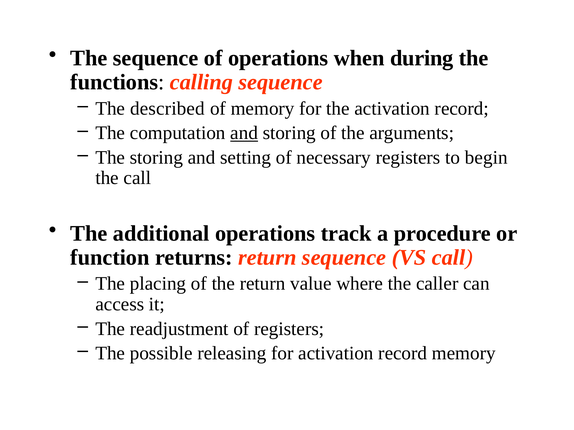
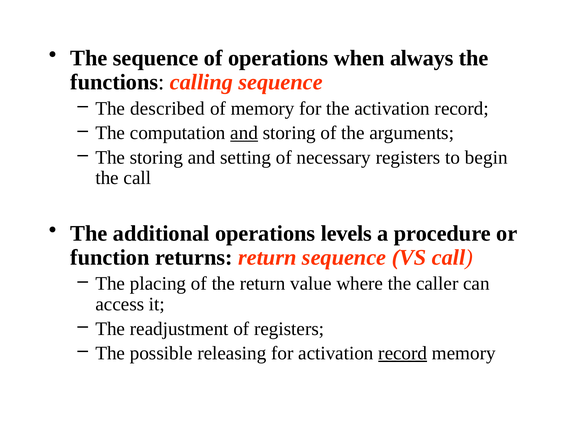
during: during -> always (422, 58)
track: track -> levels (346, 234)
record underline: none -> present (403, 354)
